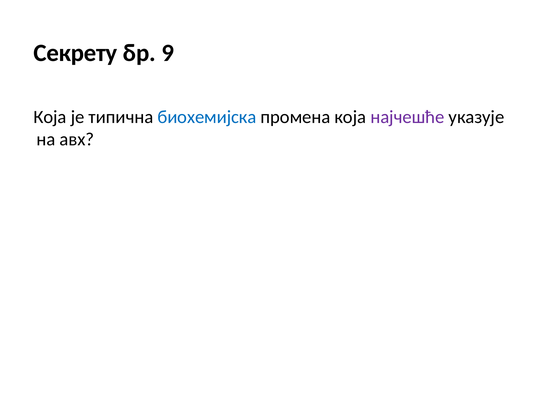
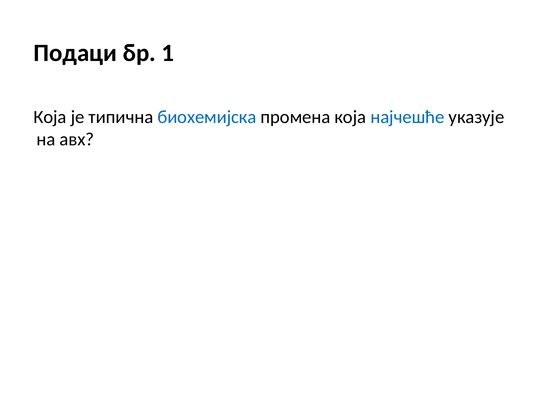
Секрету: Секрету -> Подаци (75, 53)
9: 9 -> 1 (168, 53)
најчешће colour: purple -> blue (407, 117)
